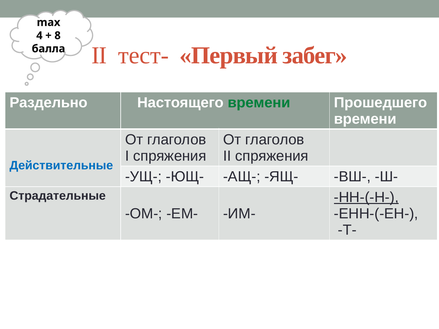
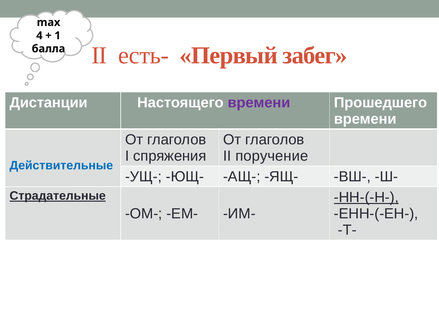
8: 8 -> 1 (58, 36)
тест-: тест- -> есть- (144, 55)
Раздельно: Раздельно -> Дистанции (49, 103)
времени colour: green -> purple (259, 103)
II cпряжения: cпряжения -> поручение (272, 156)
Страдательные underline: none -> present (58, 196)
